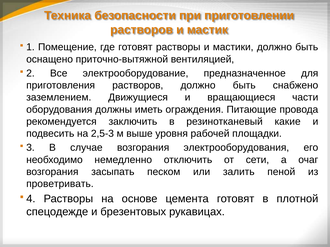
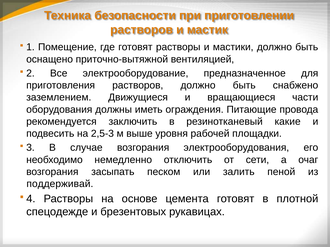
проветривать: проветривать -> поддерживай (60, 184)
